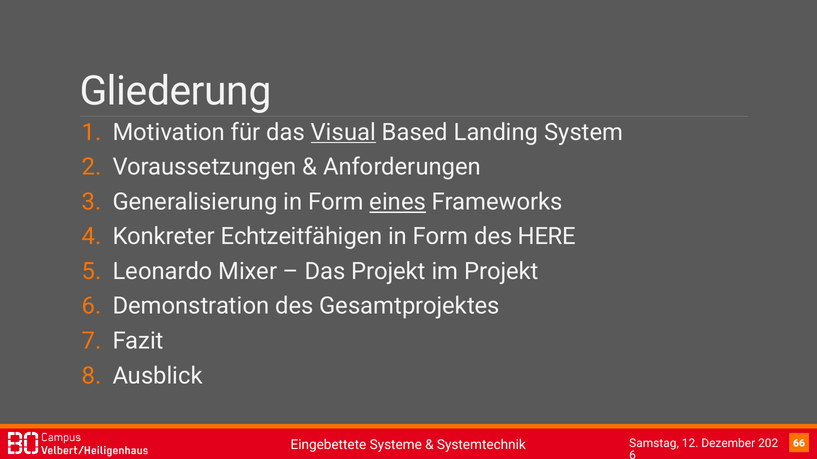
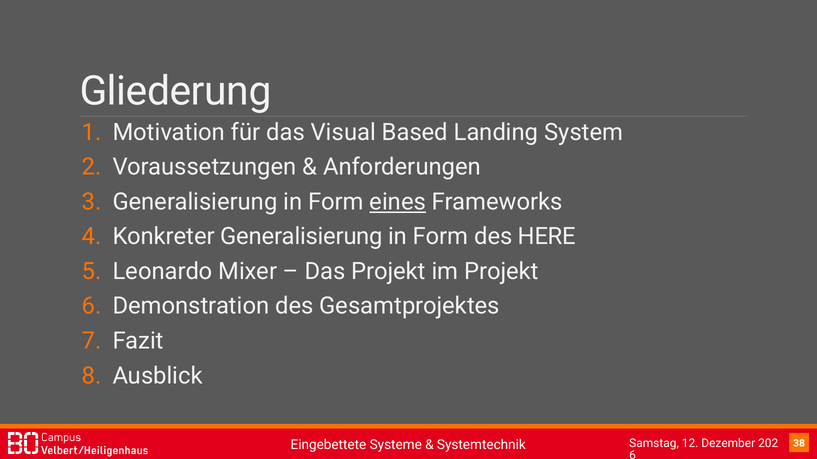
Visual underline: present -> none (343, 132)
Konkreter Echtzeitfähigen: Echtzeitfähigen -> Generalisierung (302, 237)
66: 66 -> 38 (799, 444)
